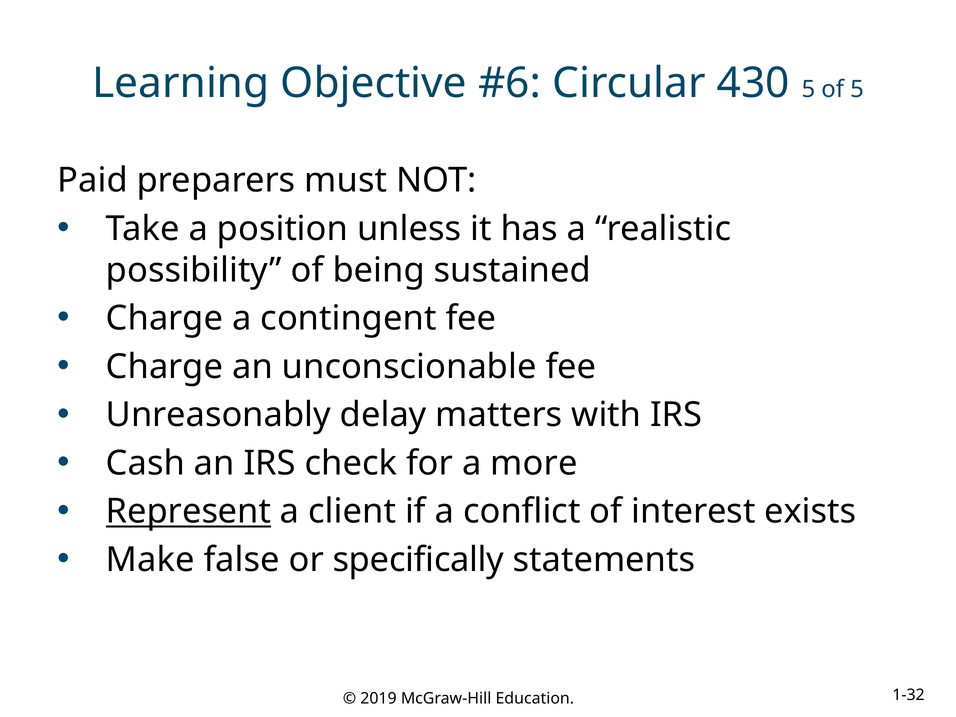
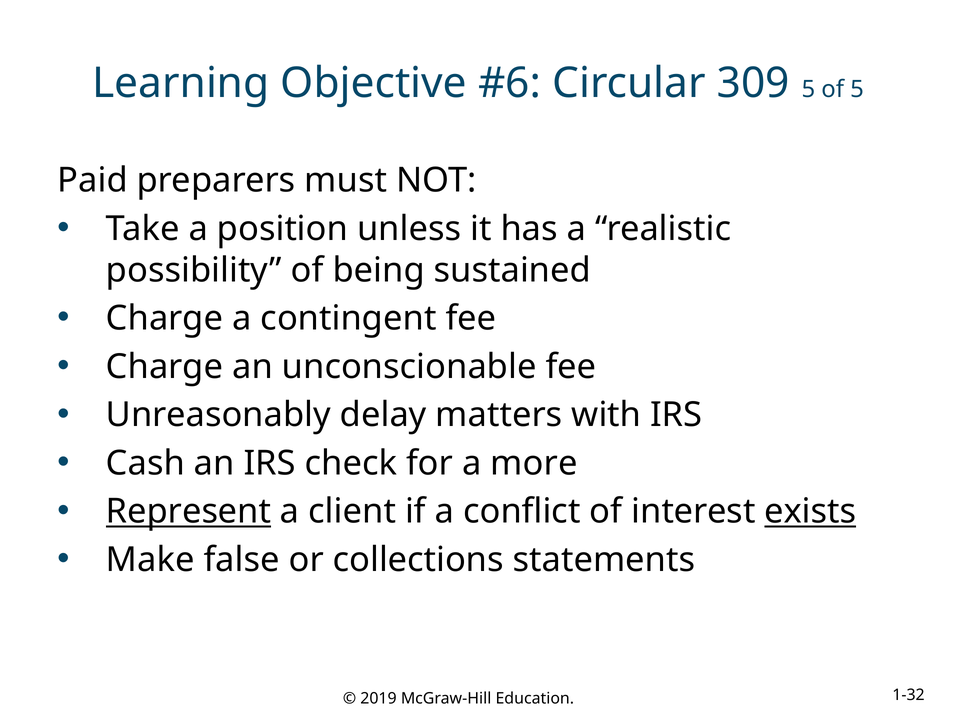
430: 430 -> 309 (753, 83)
exists underline: none -> present (810, 512)
specifically: specifically -> collections (418, 560)
